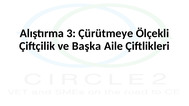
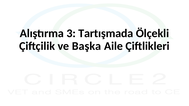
Çürütmeye: Çürütmeye -> Tartışmada (106, 33)
